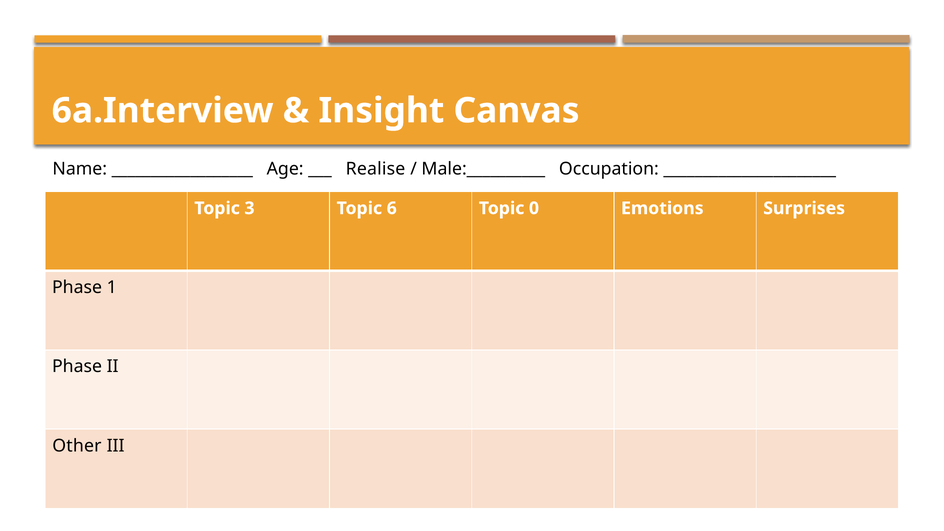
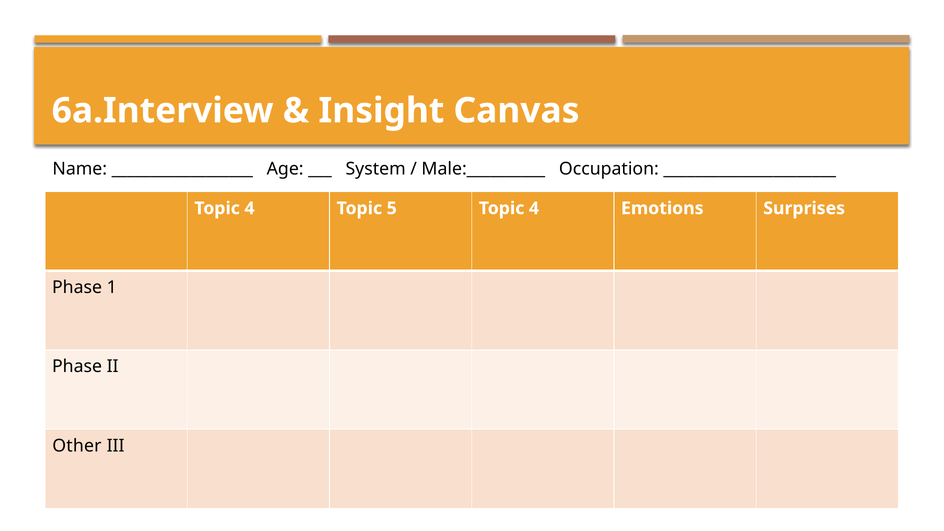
Realise: Realise -> System (376, 169)
3: 3 -> 4 (249, 208)
6: 6 -> 5 (392, 208)
0: 0 -> 4 (534, 208)
